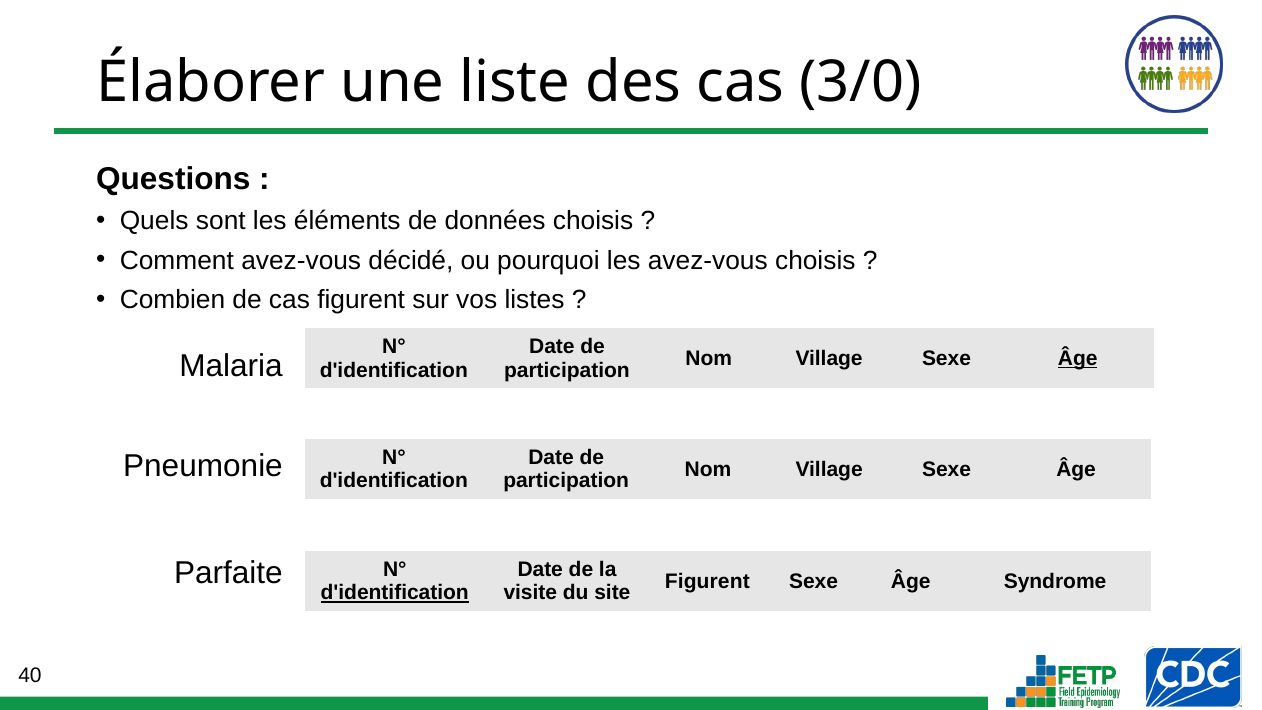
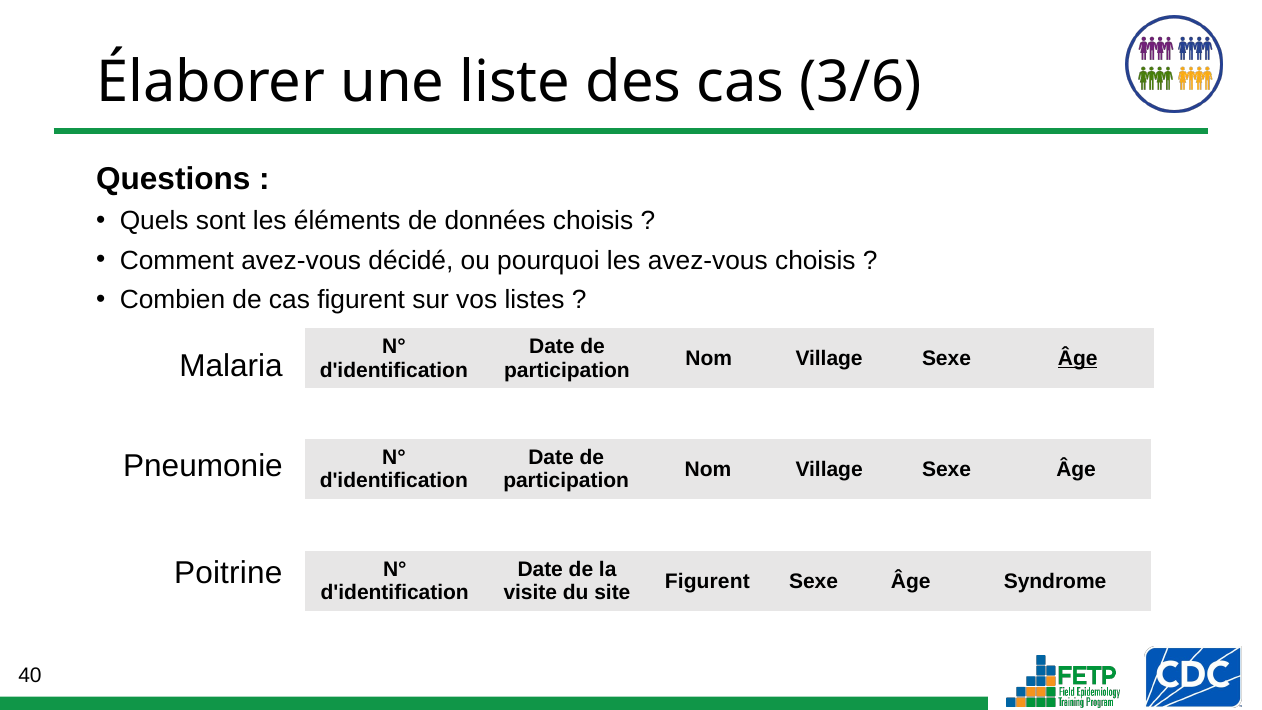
3/0: 3/0 -> 3/6 (860, 82)
Parfaite: Parfaite -> Poitrine (228, 573)
d'identification underline: present -> none (395, 593)
